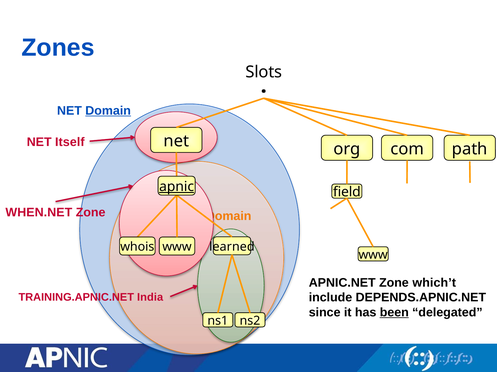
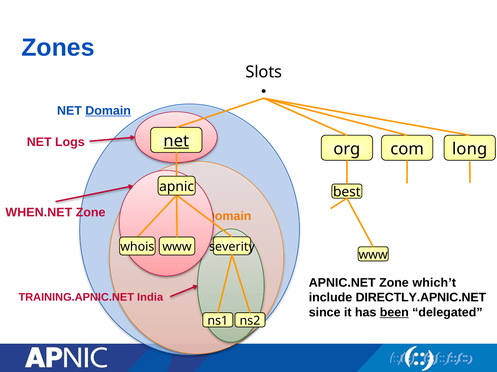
Itself: Itself -> Logs (70, 142)
net underline: none -> present (176, 141)
path: path -> long (470, 149)
apnic underline: present -> none (177, 187)
field: field -> best (347, 192)
learned: learned -> severity (232, 247)
DEPENDS.APNIC.NET: DEPENDS.APNIC.NET -> DIRECTLY.APNIC.NET (421, 298)
